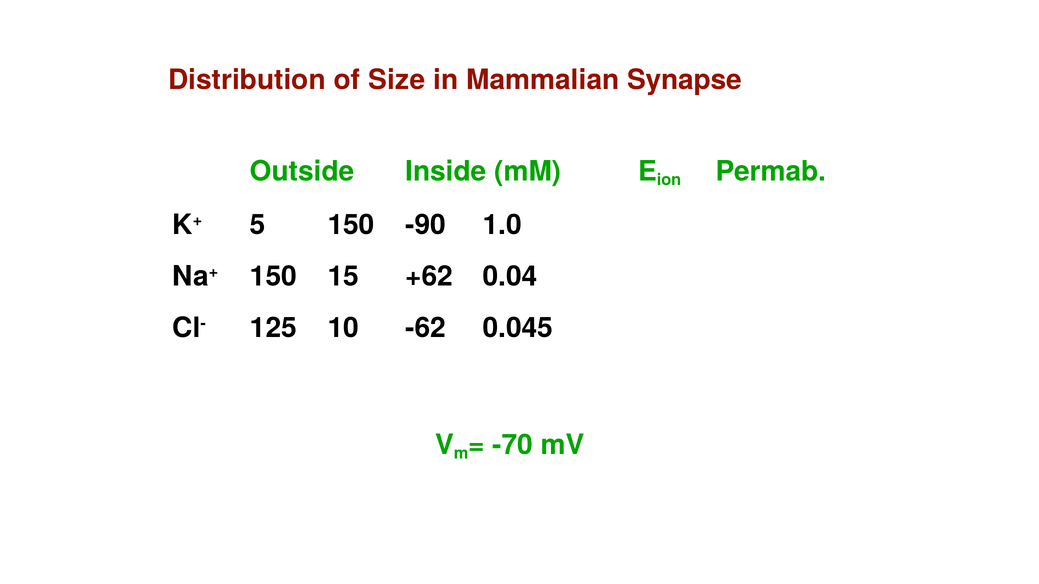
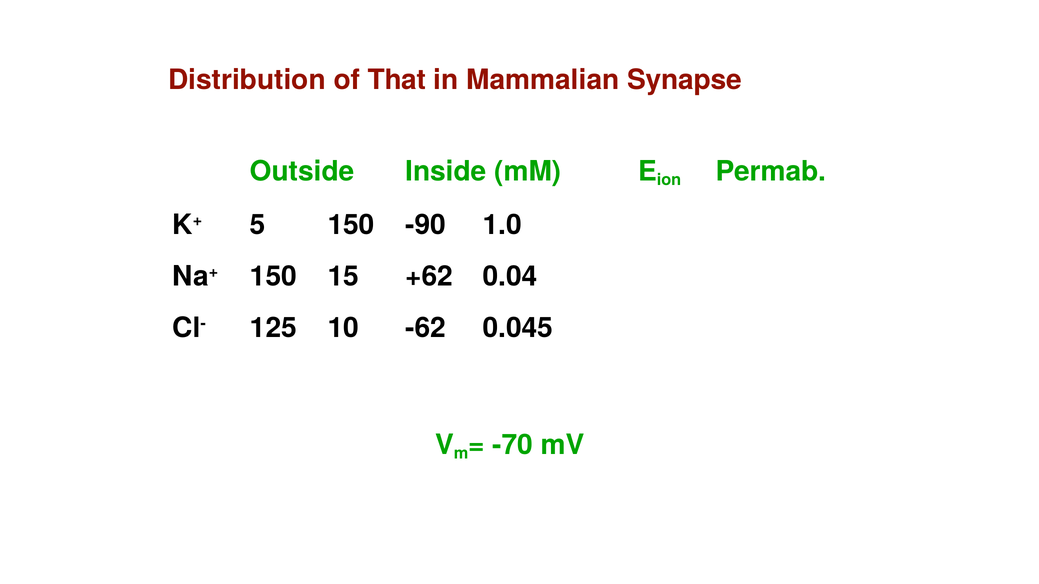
Size: Size -> That (397, 80)
